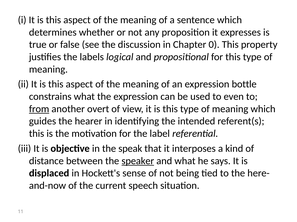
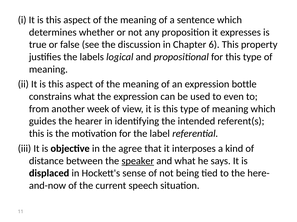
0: 0 -> 6 (214, 45)
from underline: present -> none (39, 109)
overt: overt -> week (98, 109)
speak: speak -> agree (130, 149)
